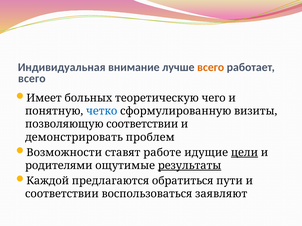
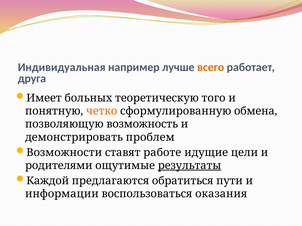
внимание: внимание -> например (134, 67)
всего: всего -> друга (32, 79)
чего: чего -> того (213, 98)
четко colour: blue -> orange (102, 111)
визиты: визиты -> обмена (256, 111)
позволяющую соответствии: соответствии -> возможность (142, 124)
цели underline: present -> none (244, 153)
соответствии: соответствии -> информации (62, 194)
заявляют: заявляют -> оказания (221, 194)
